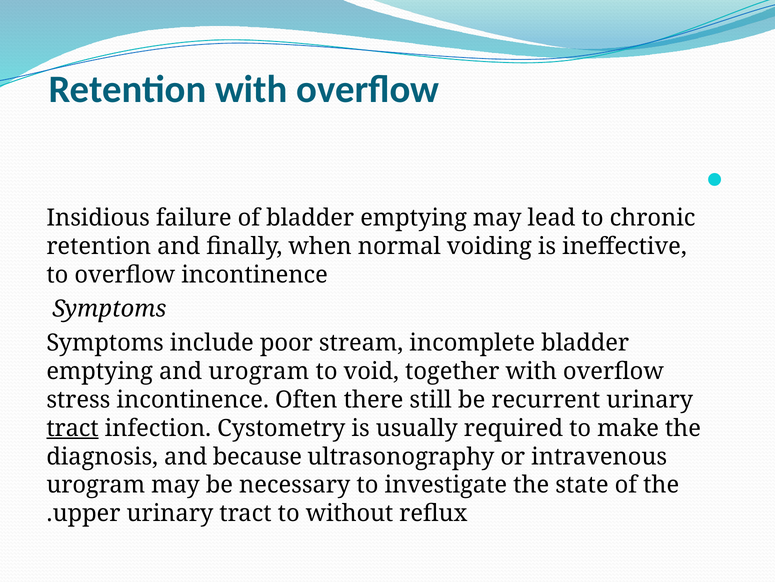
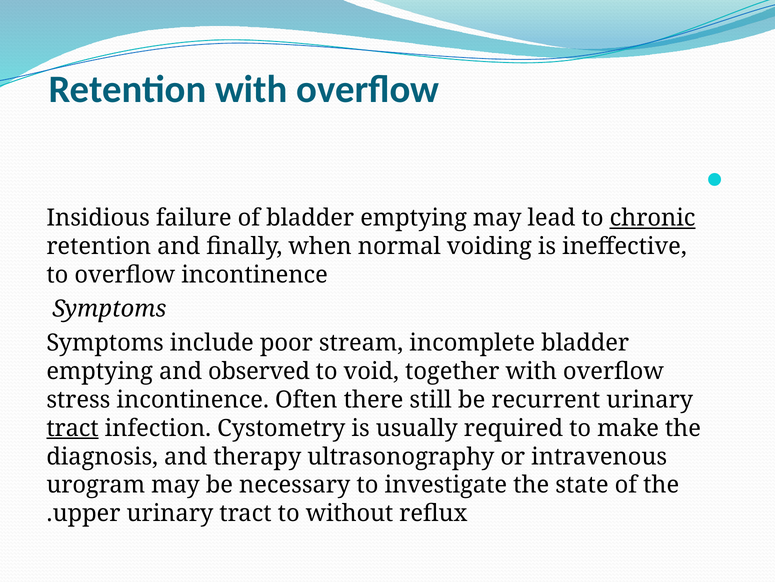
chronic underline: none -> present (653, 218)
and urogram: urogram -> observed (259, 371)
because: because -> therapy (257, 456)
